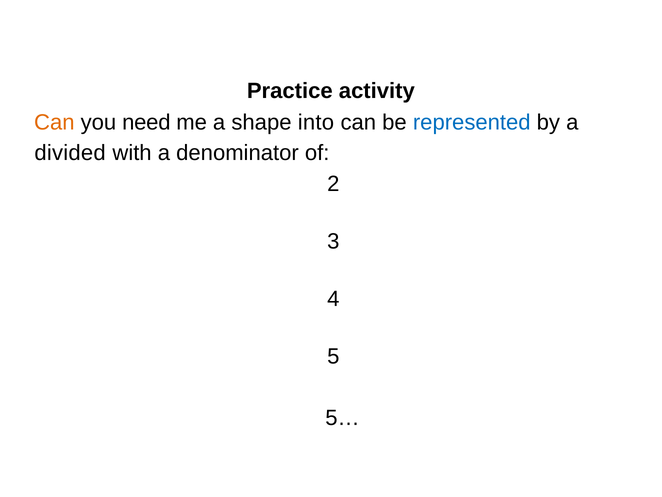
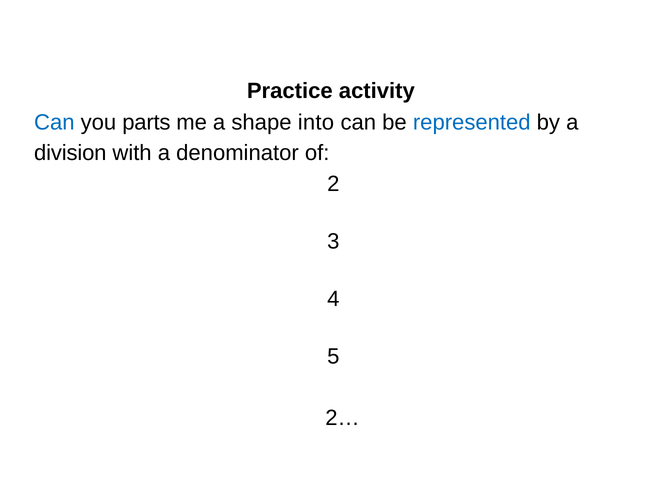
Can colour: orange -> blue (54, 122)
need: need -> parts (146, 122)
divided: divided -> division (70, 153)
5…: 5… -> 2… (342, 418)
